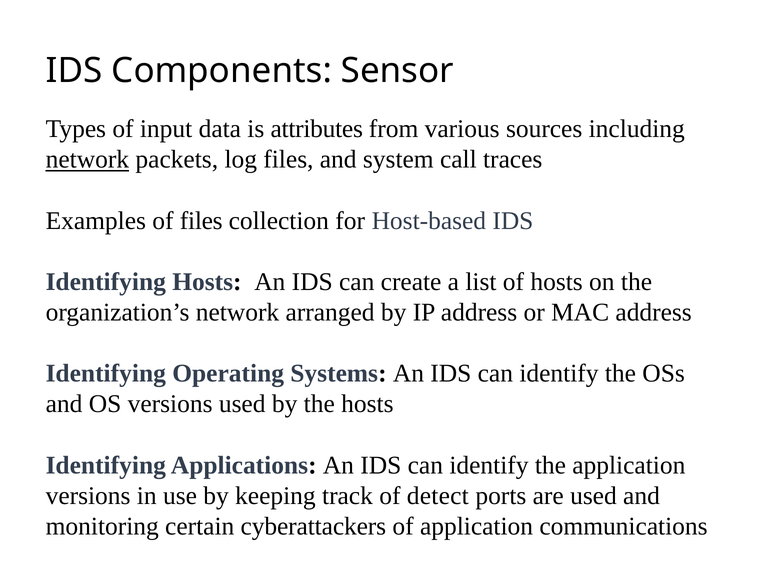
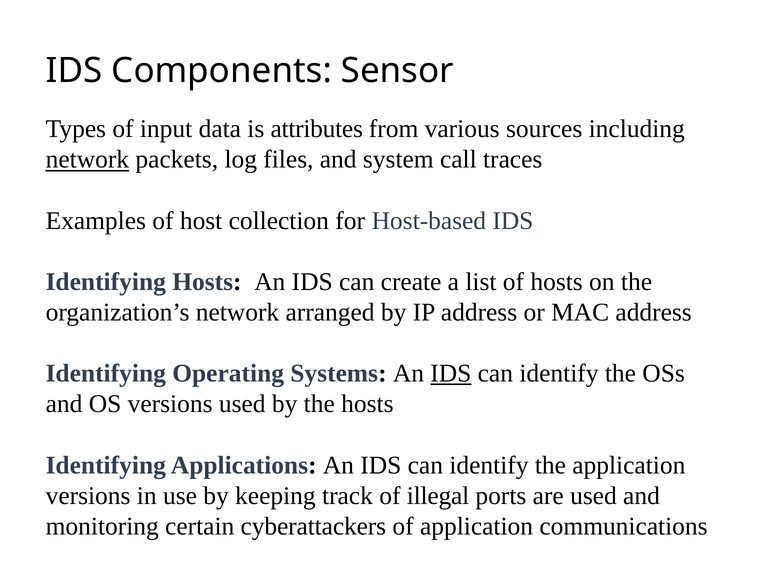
of files: files -> host (201, 221)
IDS underline: none -> present (451, 374)
detect: detect -> illegal (438, 496)
